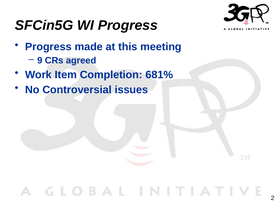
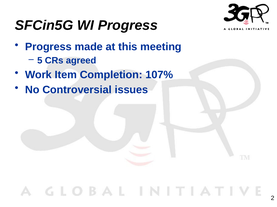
9: 9 -> 5 (40, 61)
681%: 681% -> 107% (159, 75)
